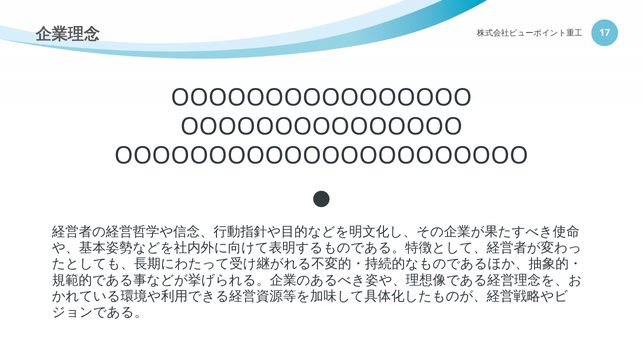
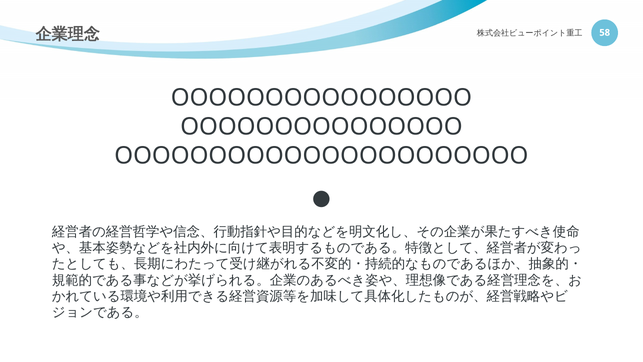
17: 17 -> 58 (605, 33)
